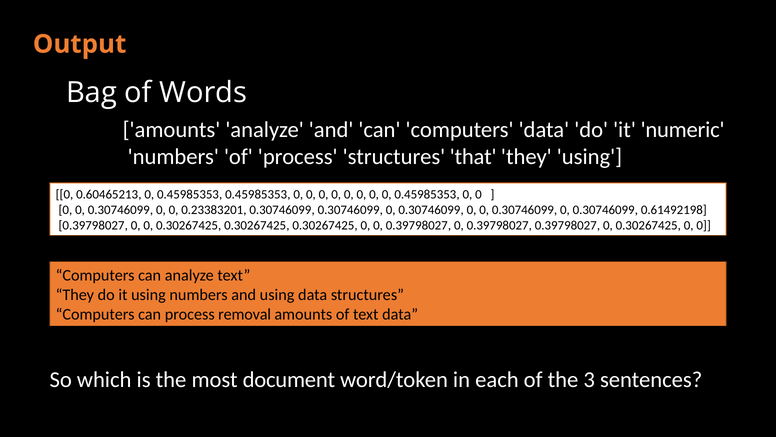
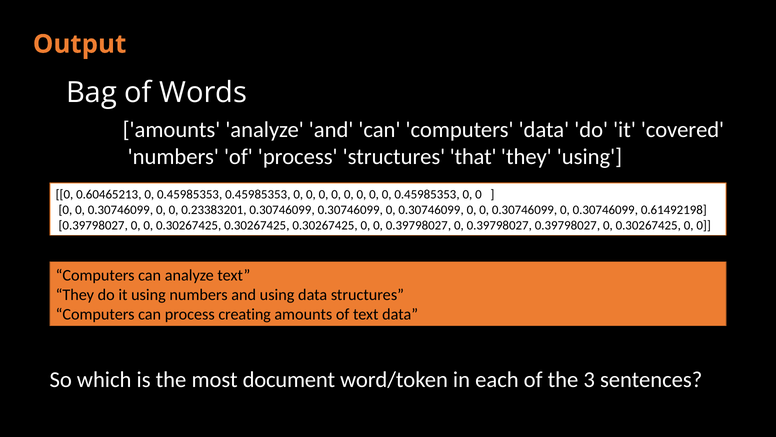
numeric: numeric -> covered (683, 129)
removal: removal -> creating (245, 314)
